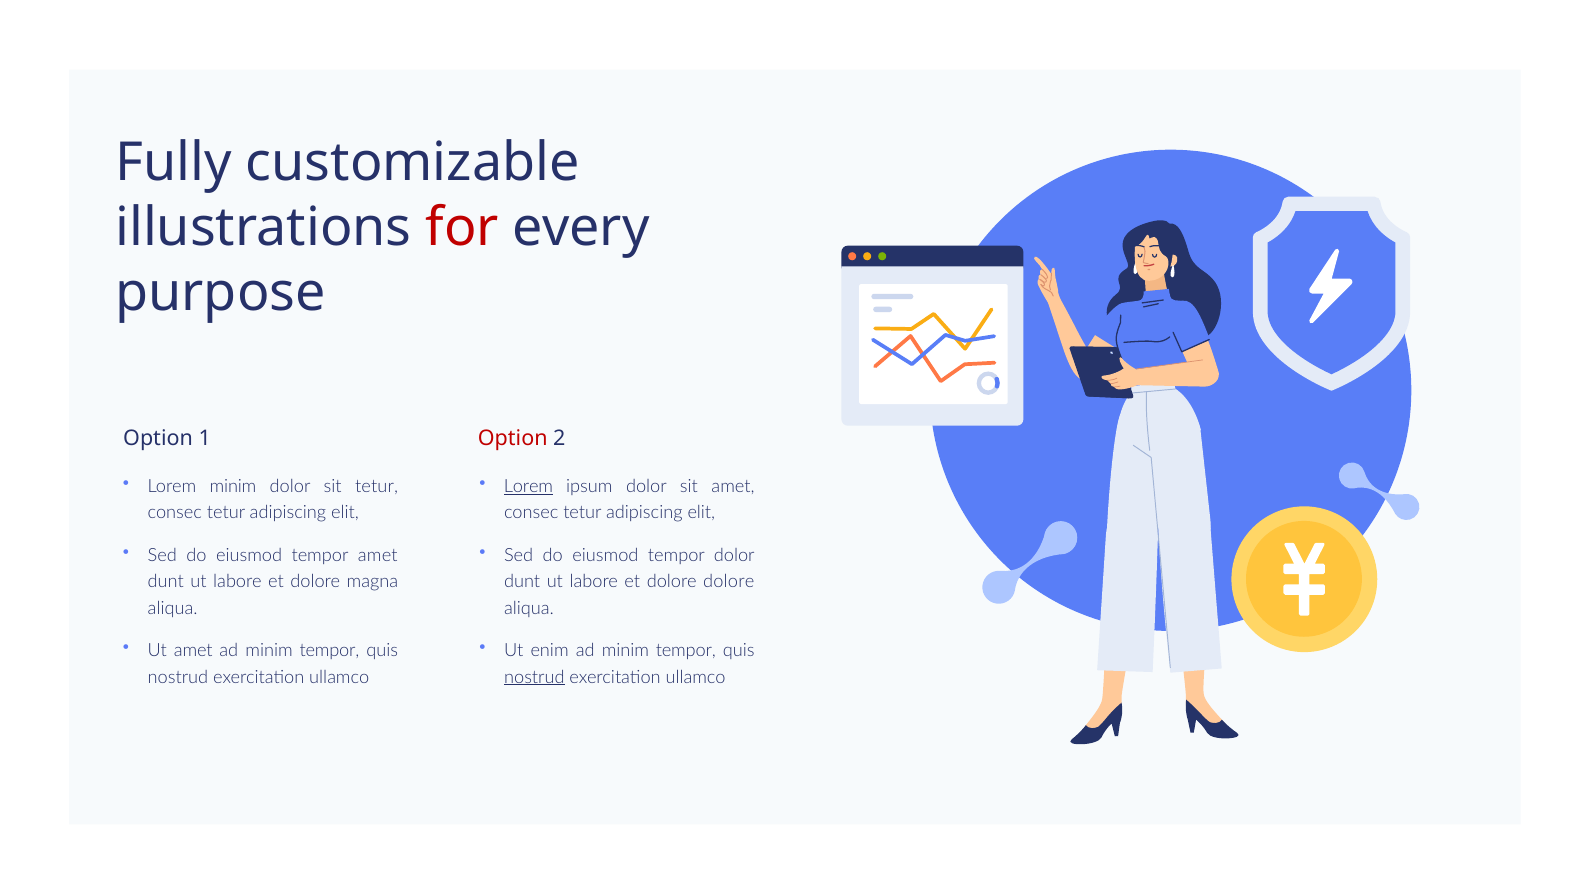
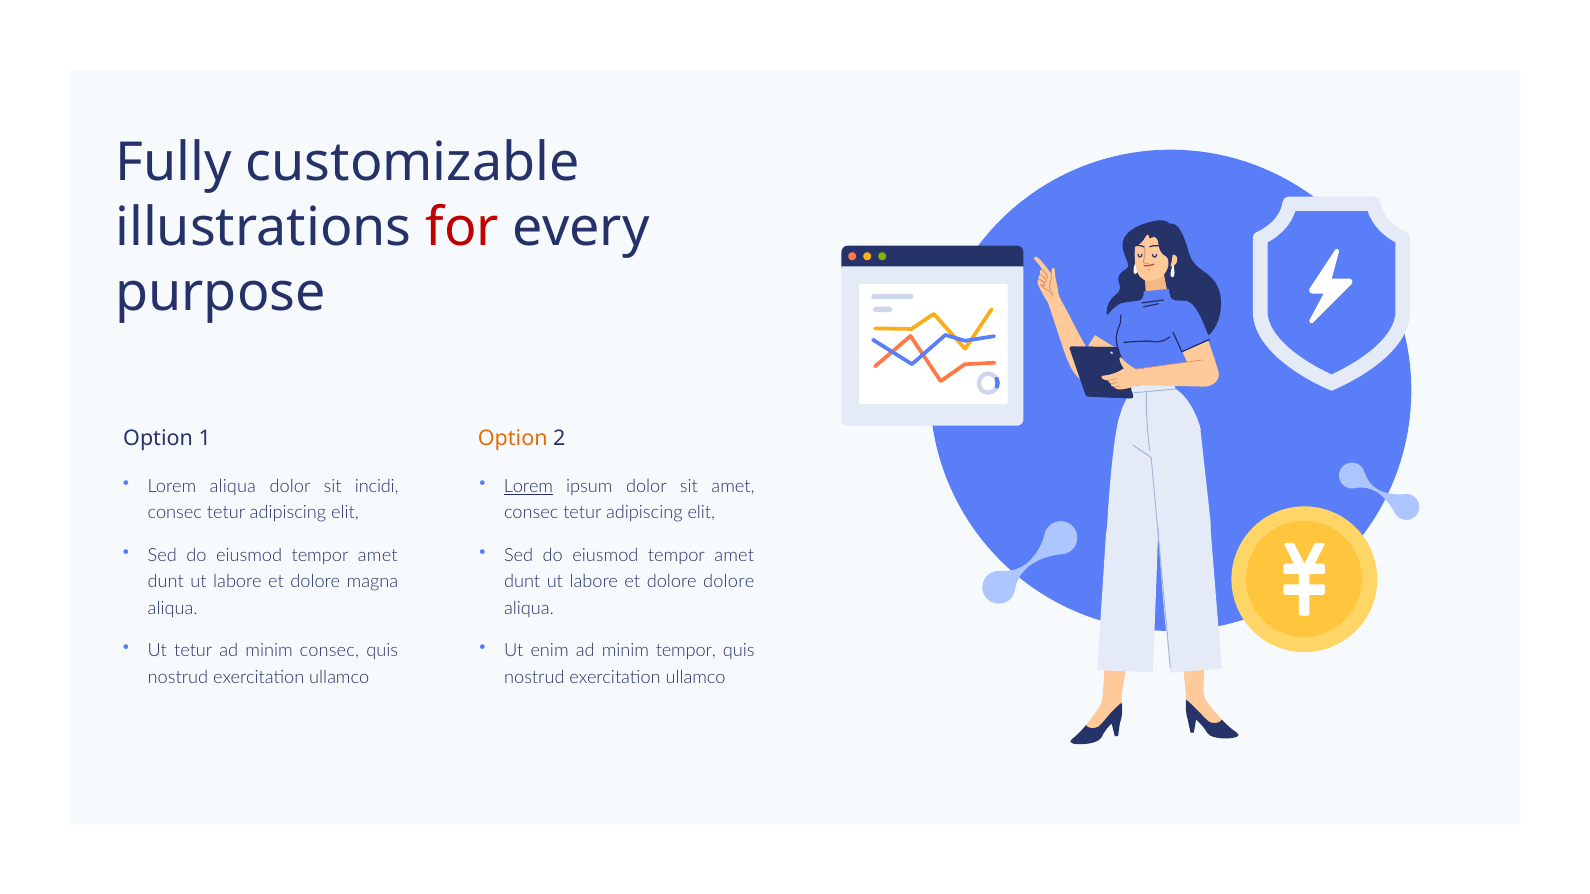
Option colour: red -> orange (513, 438)
Lorem minim: minim -> aliqua (233, 487)
sit tetur: tetur -> incidi (377, 487)
dolor: dolor -> amet (734, 556)
Ut amet: amet -> tetur (193, 651)
tempor: tempor -> consec (329, 651)
nostrud underline: present -> none (534, 677)
